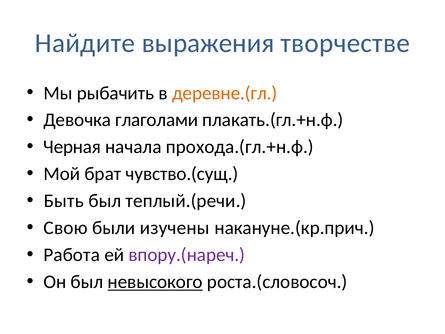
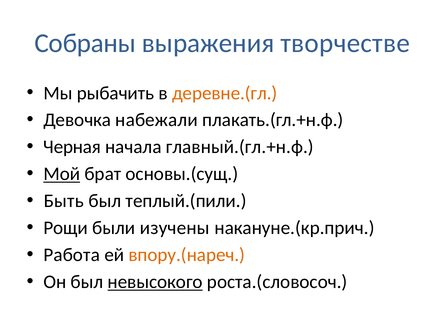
Найдите: Найдите -> Собраны (85, 43)
глаголами: глаголами -> набежали (157, 120)
прохода.(гл.+н.ф: прохода.(гл.+н.ф -> главный.(гл.+н.ф (240, 147)
Мой underline: none -> present (62, 174)
чувство.(сущ: чувство.(сущ -> основы.(сущ (182, 174)
теплый.(речи: теплый.(речи -> теплый.(пили (186, 201)
Свою: Свою -> Рощи (66, 228)
впору.(нареч colour: purple -> orange (187, 255)
